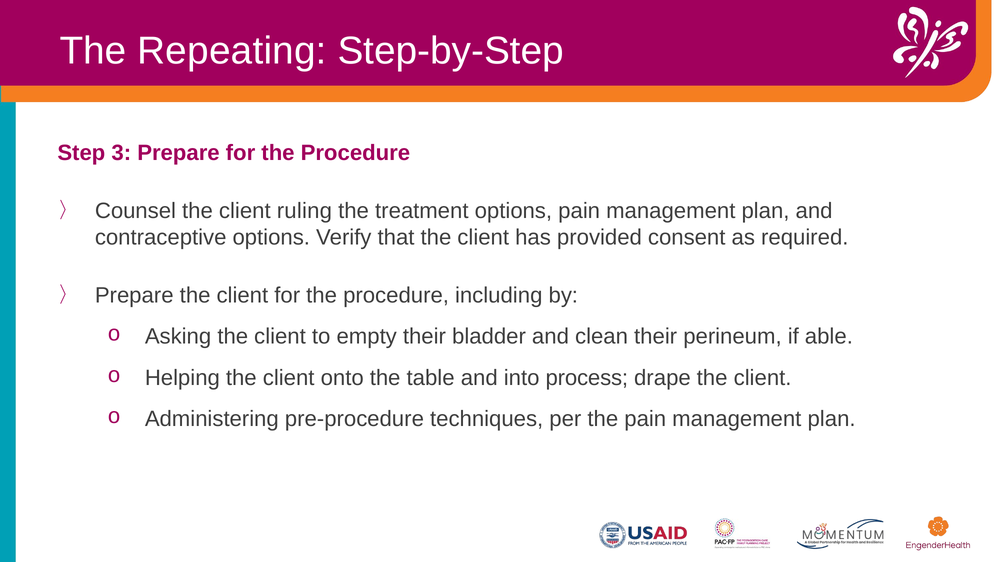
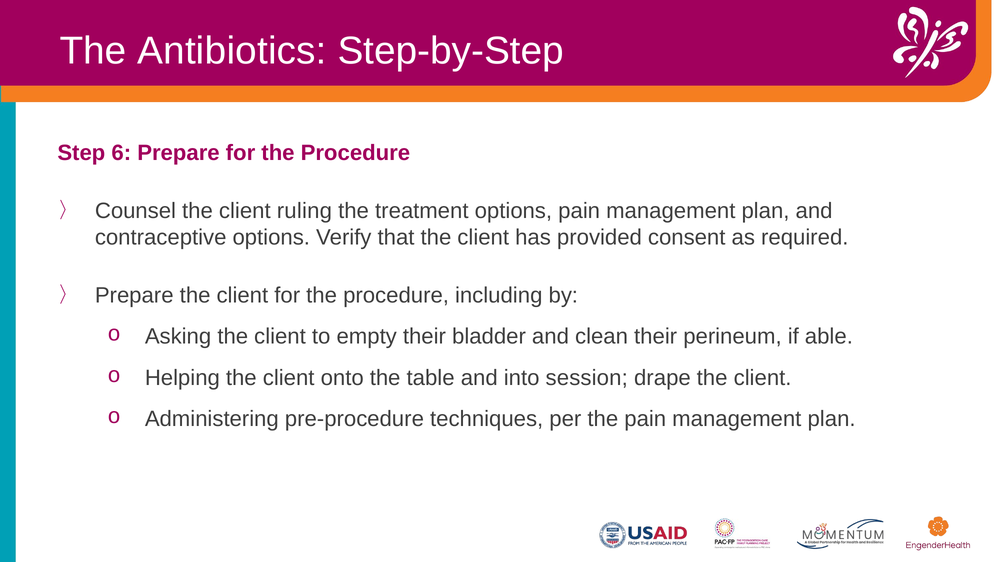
Repeating: Repeating -> Antibiotics (232, 51)
3: 3 -> 6 (121, 153)
process: process -> session (587, 378)
